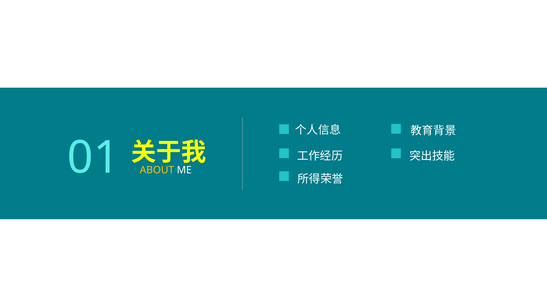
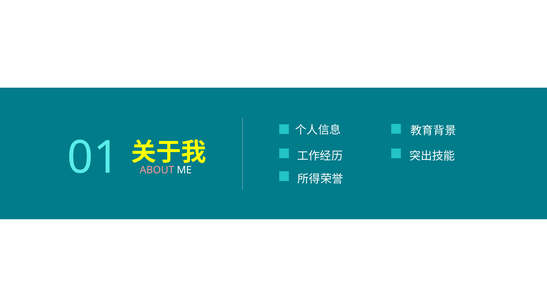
ABOUT colour: yellow -> pink (157, 170)
